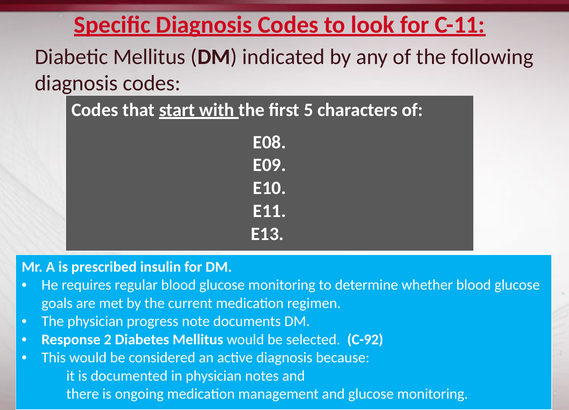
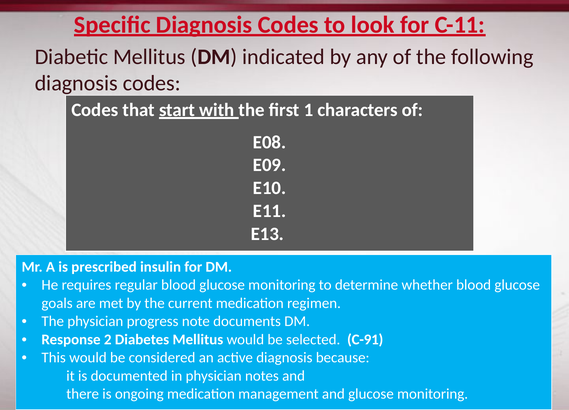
5: 5 -> 1 (308, 110)
C-92: C-92 -> C-91 (365, 339)
